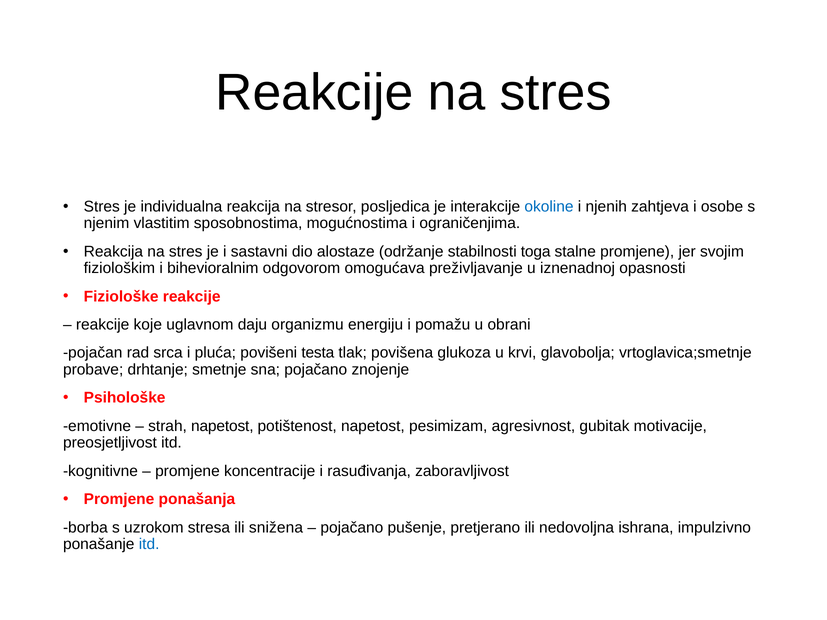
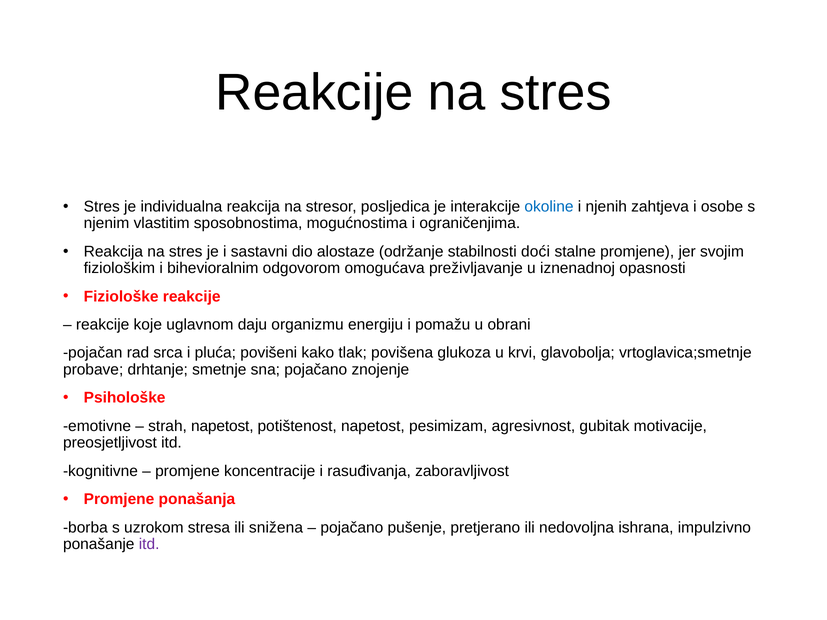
toga: toga -> doći (536, 252)
testa: testa -> kako (318, 353)
itd colour: blue -> purple (149, 544)
